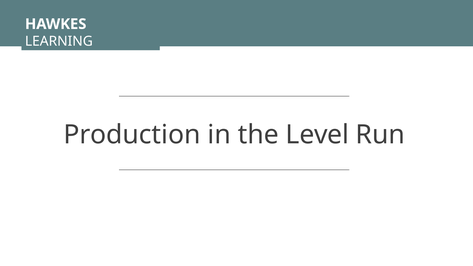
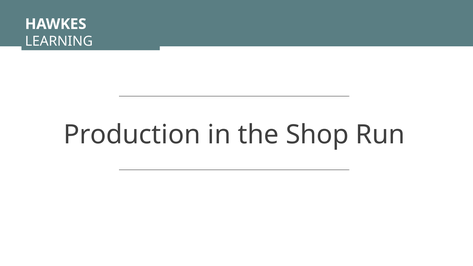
Level: Level -> Shop (317, 135)
